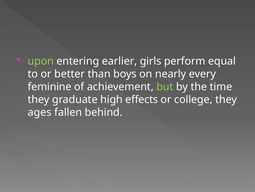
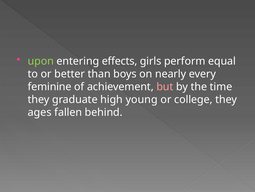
earlier: earlier -> effects (120, 61)
but colour: light green -> pink (165, 86)
effects: effects -> young (142, 99)
